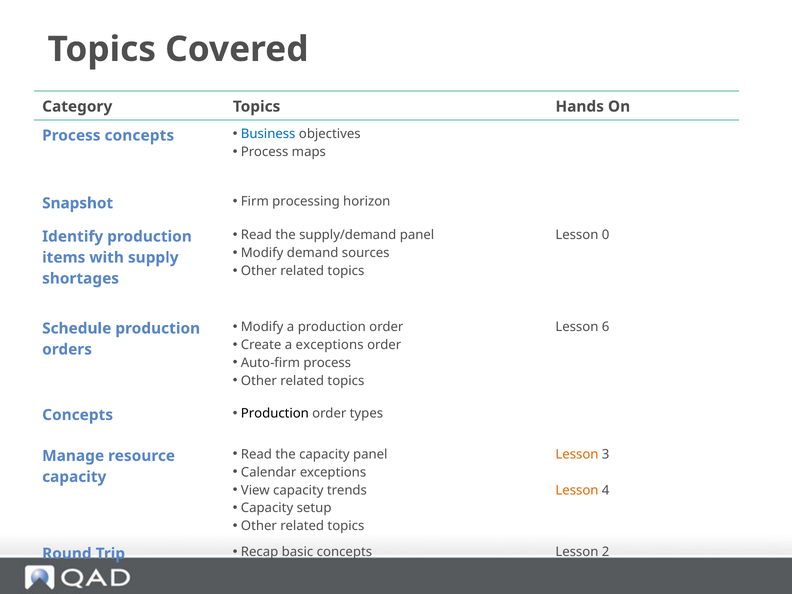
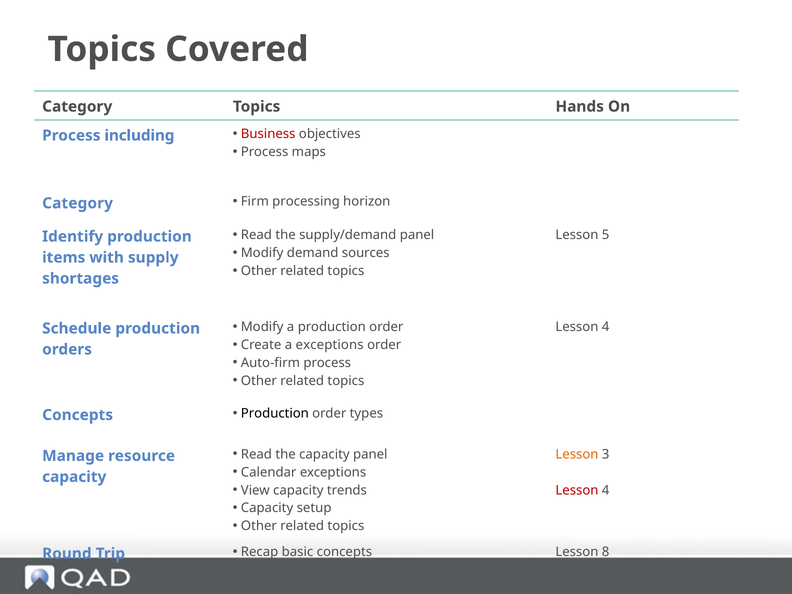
Process concepts: concepts -> including (139, 135)
Business colour: blue -> red (268, 134)
Snapshot: Snapshot -> Category (78, 203)
0: 0 -> 5 (606, 235)
6: 6 -> 4 (606, 327)
Lesson colour: orange -> red (577, 490)
2: 2 -> 8 (606, 552)
